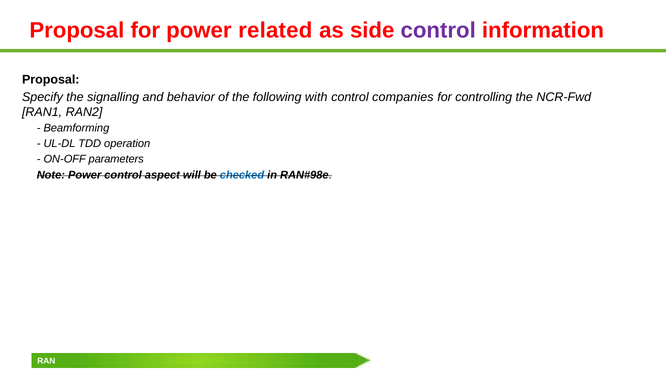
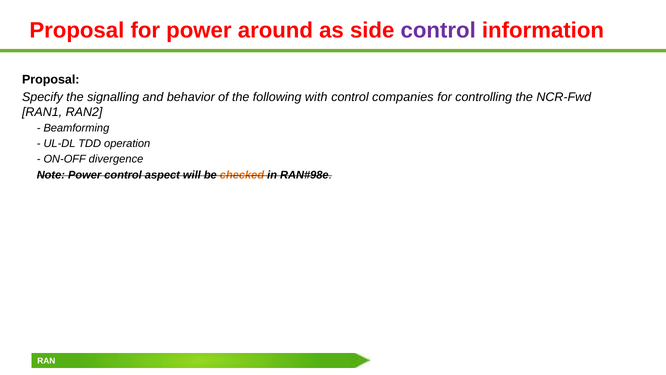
related: related -> around (275, 31)
parameters: parameters -> divergence (116, 159)
checked colour: blue -> orange (242, 175)
